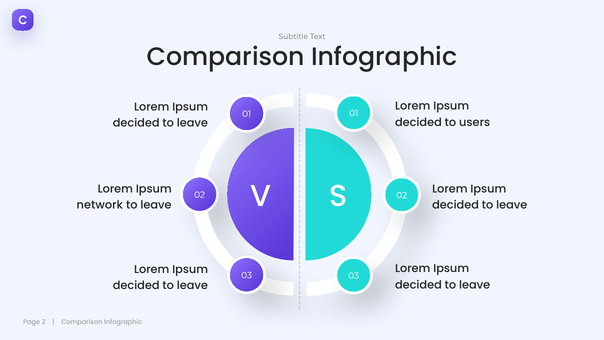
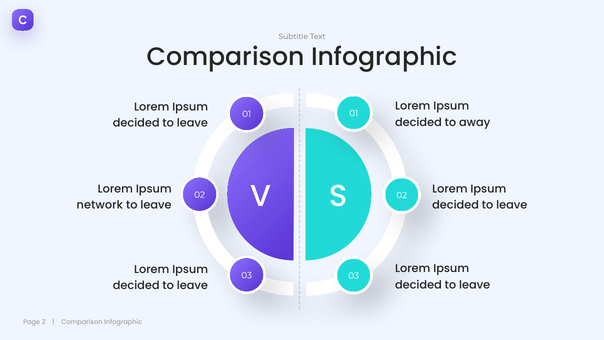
users: users -> away (475, 122)
